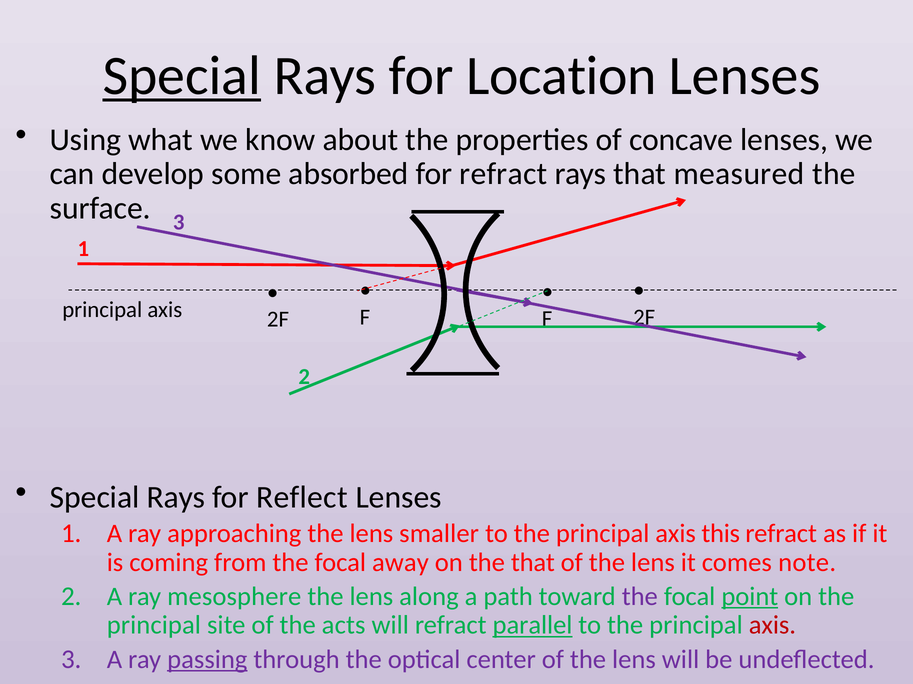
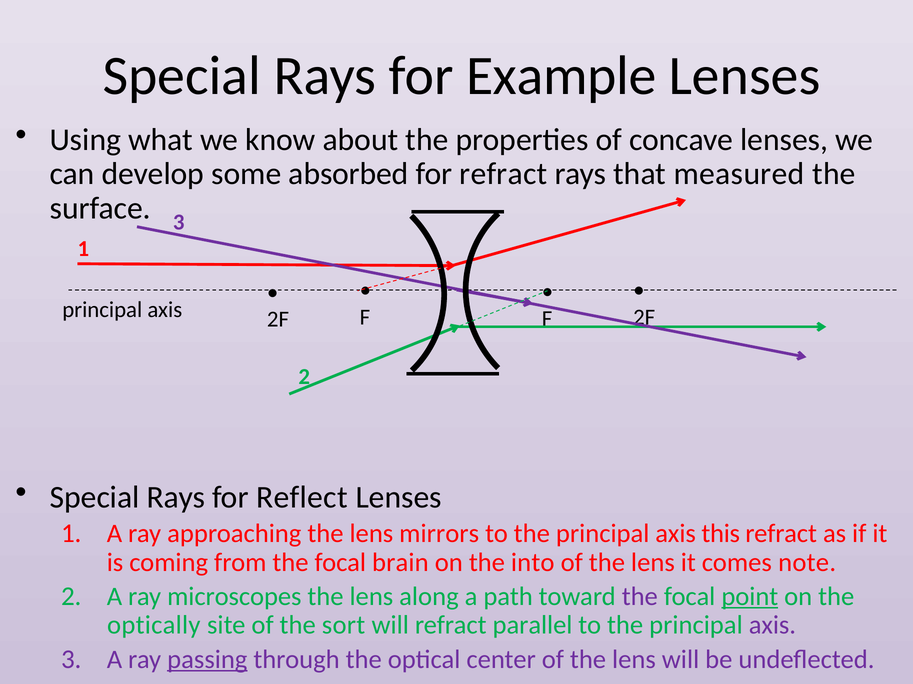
Special underline: present -> none (182, 76)
Location: Location -> Example (561, 76)
smaller: smaller -> mirrors (439, 534)
away: away -> brain (400, 563)
the that: that -> into (533, 563)
mesosphere: mesosphere -> microscopes (234, 597)
principal: principal -> optically (154, 626)
acts: acts -> sort (344, 626)
parallel underline: present -> none (532, 626)
axis colour: red -> purple (772, 626)
